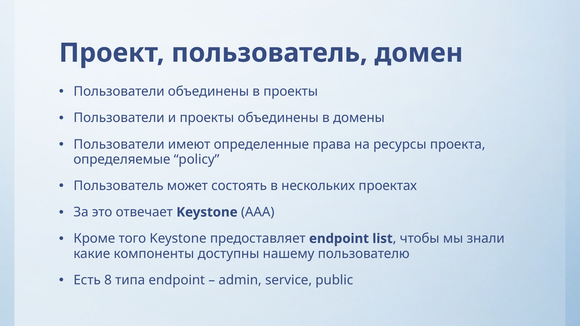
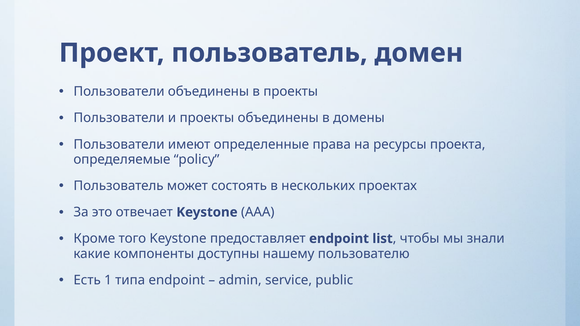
8: 8 -> 1 (108, 280)
